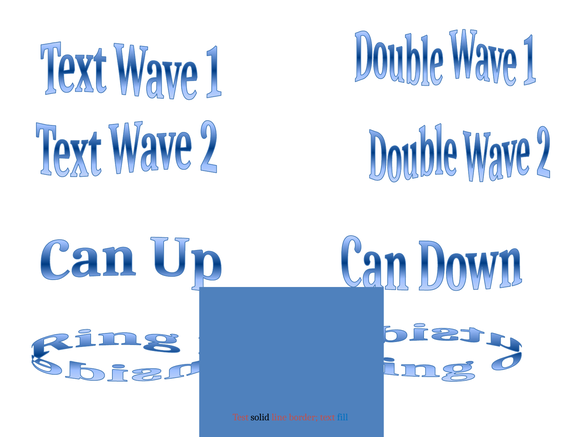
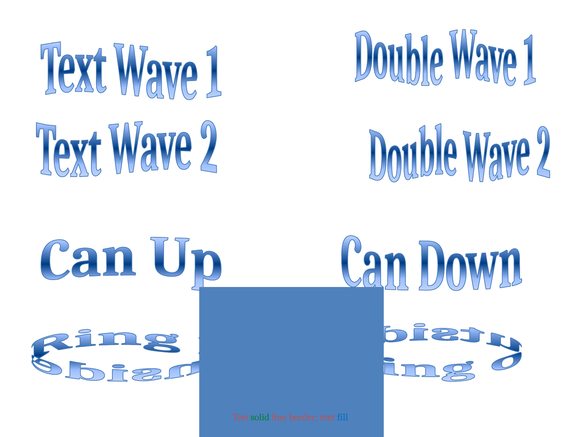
solid colour: black -> green (260, 418)
